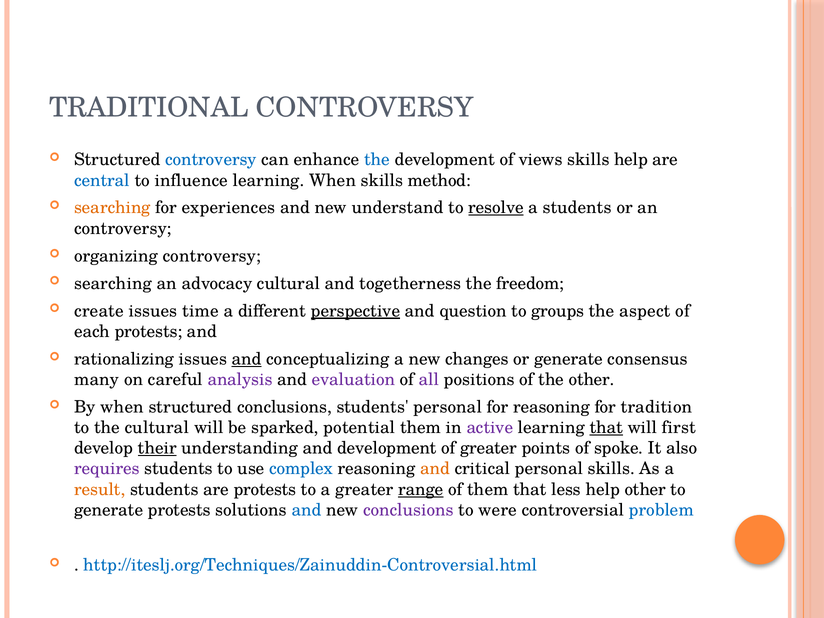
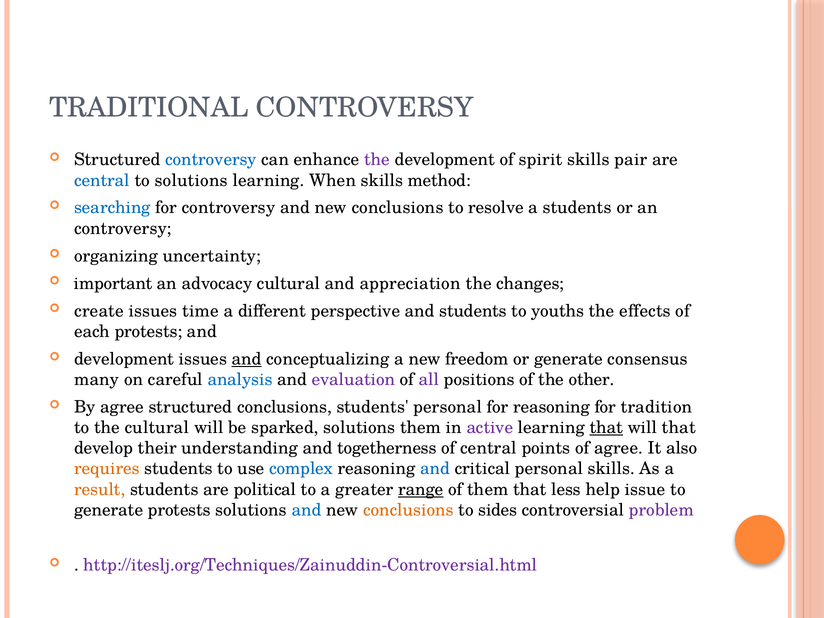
the colour: blue -> purple (377, 160)
views: views -> spirit (541, 160)
skills help: help -> pair (631, 160)
to influence: influence -> solutions (191, 180)
searching colour: orange -> blue (112, 208)
for experiences: experiences -> controversy (228, 208)
understand: understand -> conclusions (398, 208)
resolve underline: present -> none (496, 208)
organizing controversy: controversy -> uncertainty (212, 256)
searching: searching -> important (113, 283)
togetherness: togetherness -> appreciation (410, 283)
freedom: freedom -> changes (530, 283)
perspective underline: present -> none (355, 311)
and question: question -> students (473, 311)
groups: groups -> youths (558, 311)
aspect: aspect -> effects (645, 311)
rationalizing: rationalizing -> development (124, 359)
changes: changes -> freedom (477, 359)
analysis colour: purple -> blue (240, 380)
By when: when -> agree (122, 407)
sparked potential: potential -> solutions (359, 428)
will first: first -> that (679, 428)
their underline: present -> none (157, 448)
and development: development -> togetherness (387, 448)
of greater: greater -> central (488, 448)
of spoke: spoke -> agree (619, 448)
requires colour: purple -> orange (107, 469)
and colour: orange -> blue (435, 469)
are protests: protests -> political (265, 489)
help other: other -> issue (645, 489)
conclusions colour: purple -> orange (408, 510)
were: were -> sides (498, 510)
problem colour: blue -> purple (661, 510)
http://iteslj.org/Techniques/Zainuddin-Controversial.html colour: blue -> purple (310, 565)
